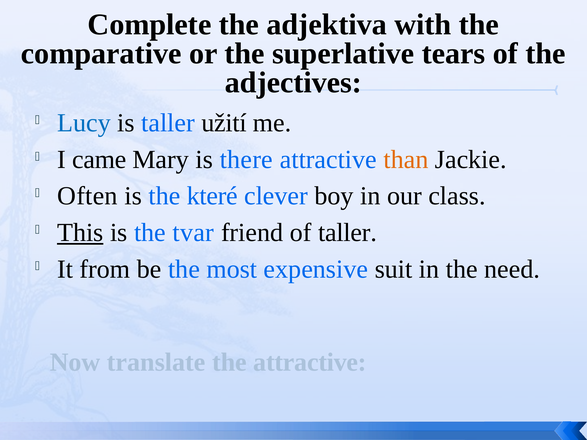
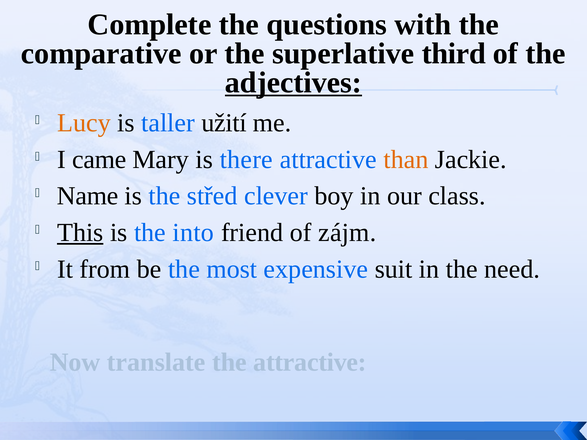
adjektiva: adjektiva -> questions (327, 25)
tears: tears -> third (454, 54)
adjectives underline: none -> present (293, 83)
Lucy colour: blue -> orange (84, 123)
Often: Often -> Name (88, 196)
které: které -> střed (212, 196)
tvar: tvar -> into (193, 233)
of taller: taller -> zájm (347, 233)
